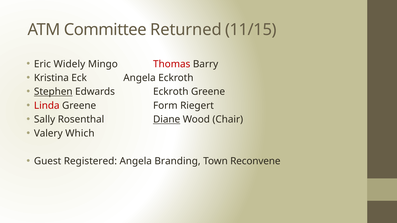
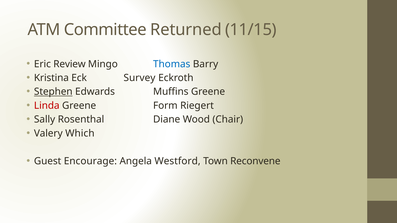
Widely: Widely -> Review (70, 64)
Thomas colour: red -> blue (172, 64)
Eck Angela: Angela -> Survey (139, 78)
Edwards Eckroth: Eckroth -> Muffins (171, 92)
Diane underline: present -> none (167, 120)
Registered: Registered -> Encourage (90, 161)
Branding: Branding -> Westford (177, 161)
